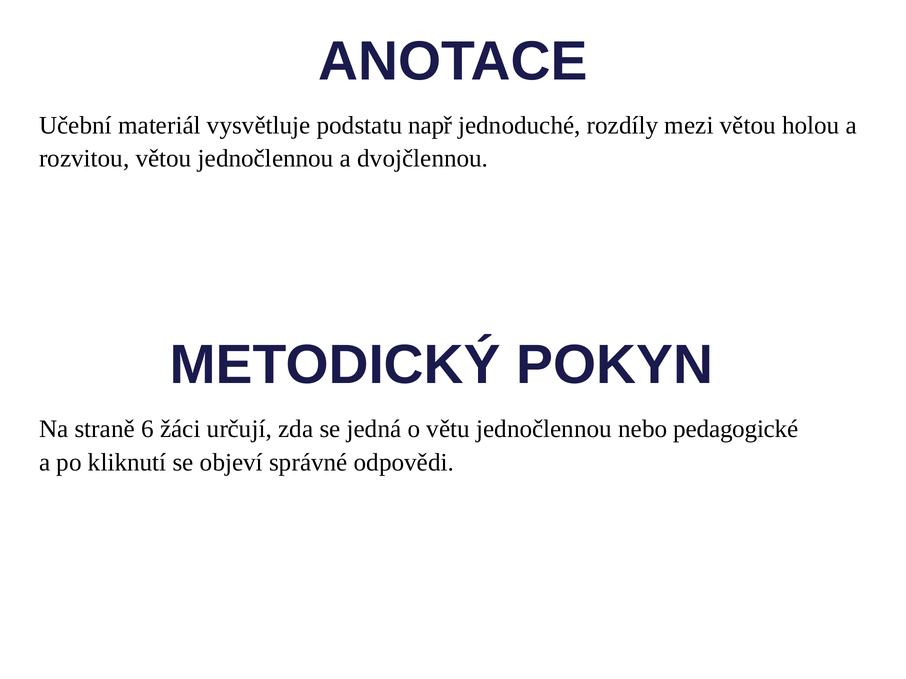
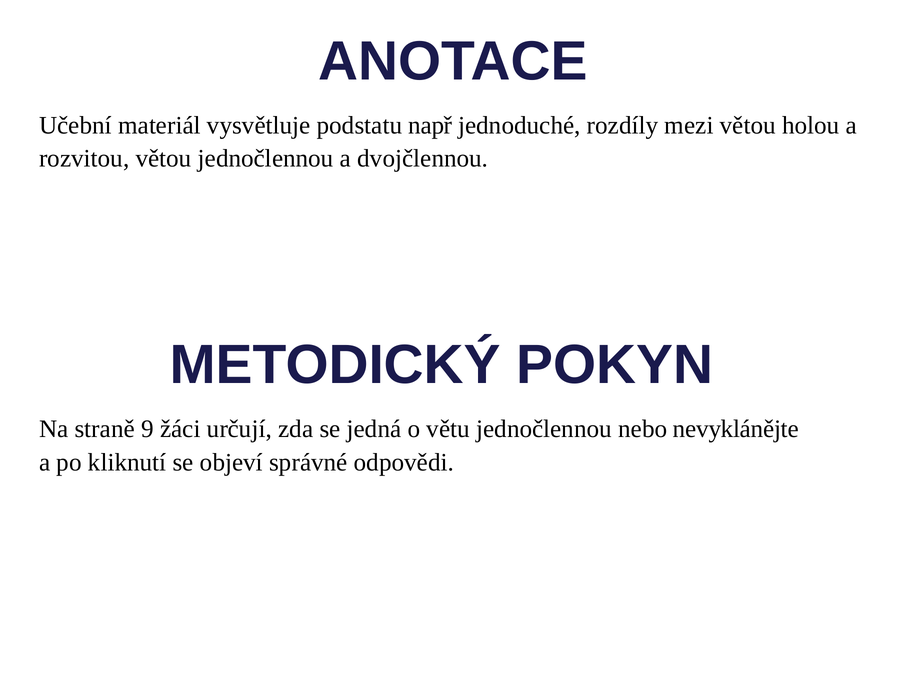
6: 6 -> 9 (147, 429)
pedagogické: pedagogické -> nevyklánějte (736, 429)
